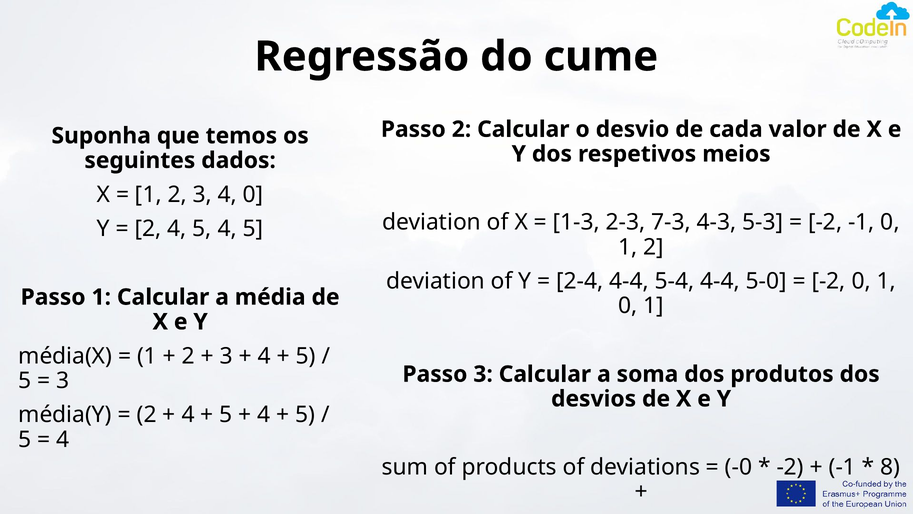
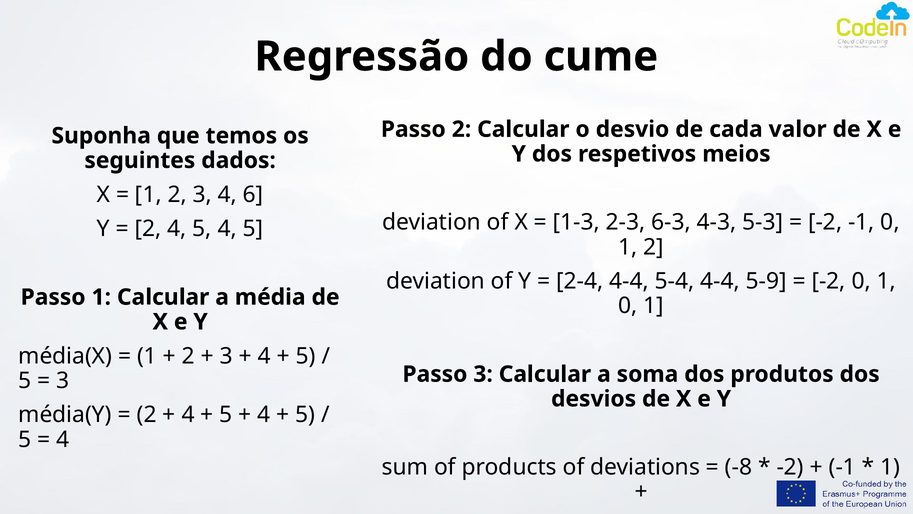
4 0: 0 -> 6 (253, 194)
7-3: 7-3 -> 6-3 (671, 222)
5-0: 5-0 -> 5-9 (766, 281)
-0: -0 -> -8 (738, 467)
8: 8 -> 1 (890, 467)
